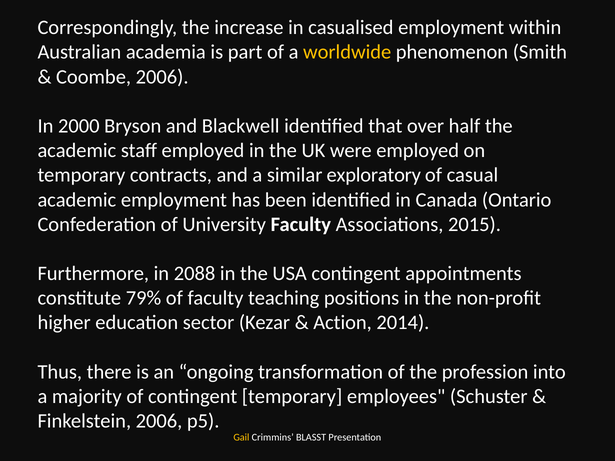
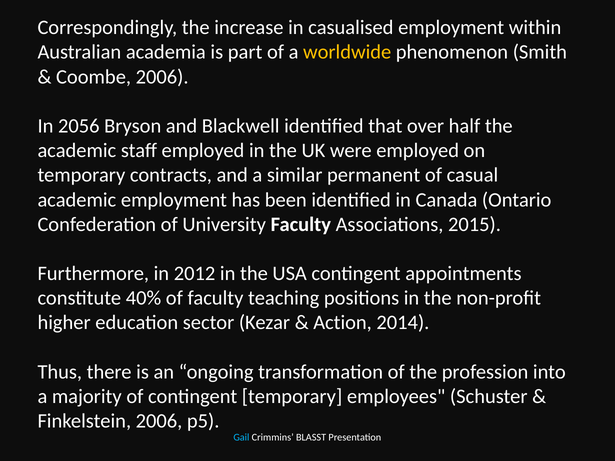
2000: 2000 -> 2056 (79, 126)
exploratory: exploratory -> permanent (374, 175)
2088: 2088 -> 2012 (195, 274)
79%: 79% -> 40% (144, 298)
Gail colour: yellow -> light blue (241, 437)
